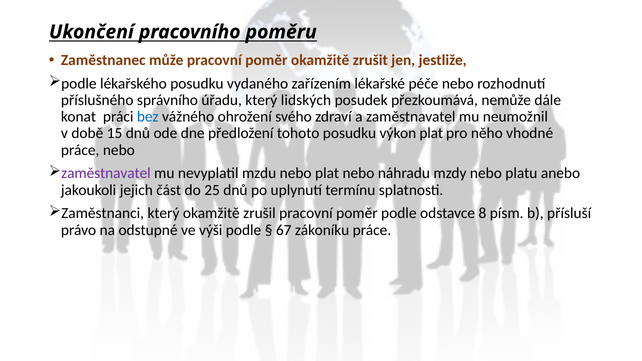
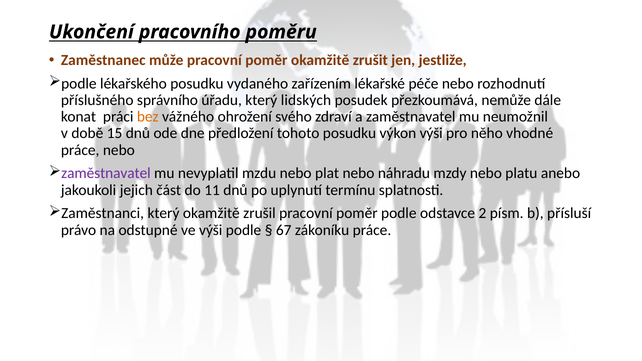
bez colour: blue -> orange (148, 117)
výkon plat: plat -> výši (431, 133)
25: 25 -> 11 (212, 190)
8: 8 -> 2 (482, 213)
